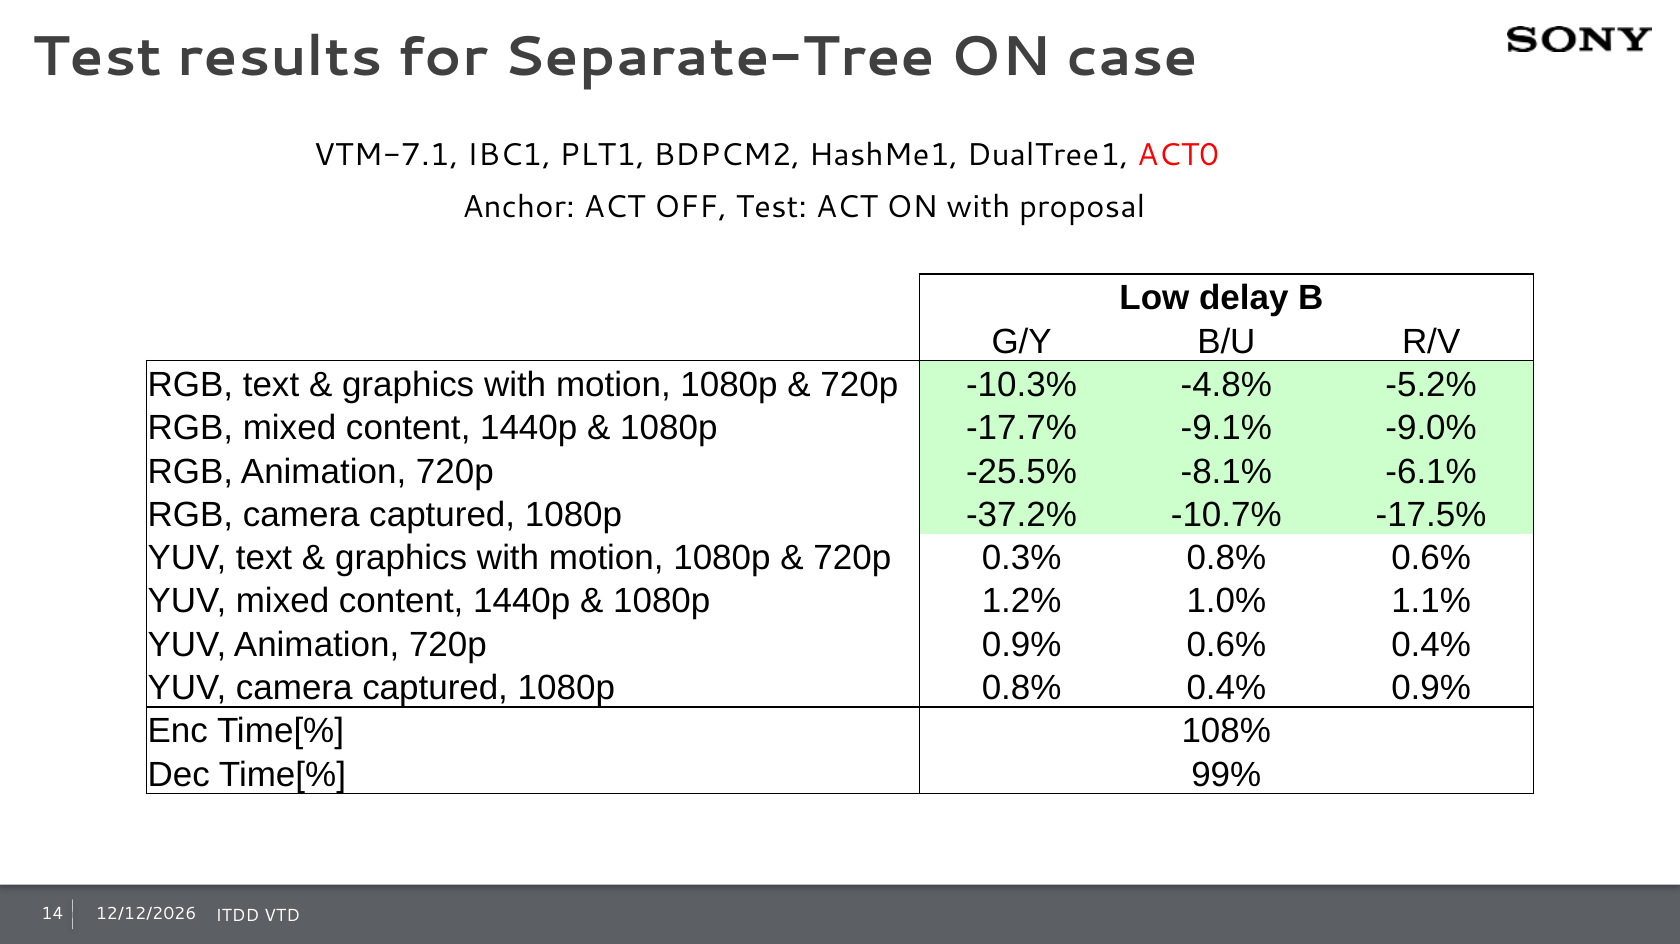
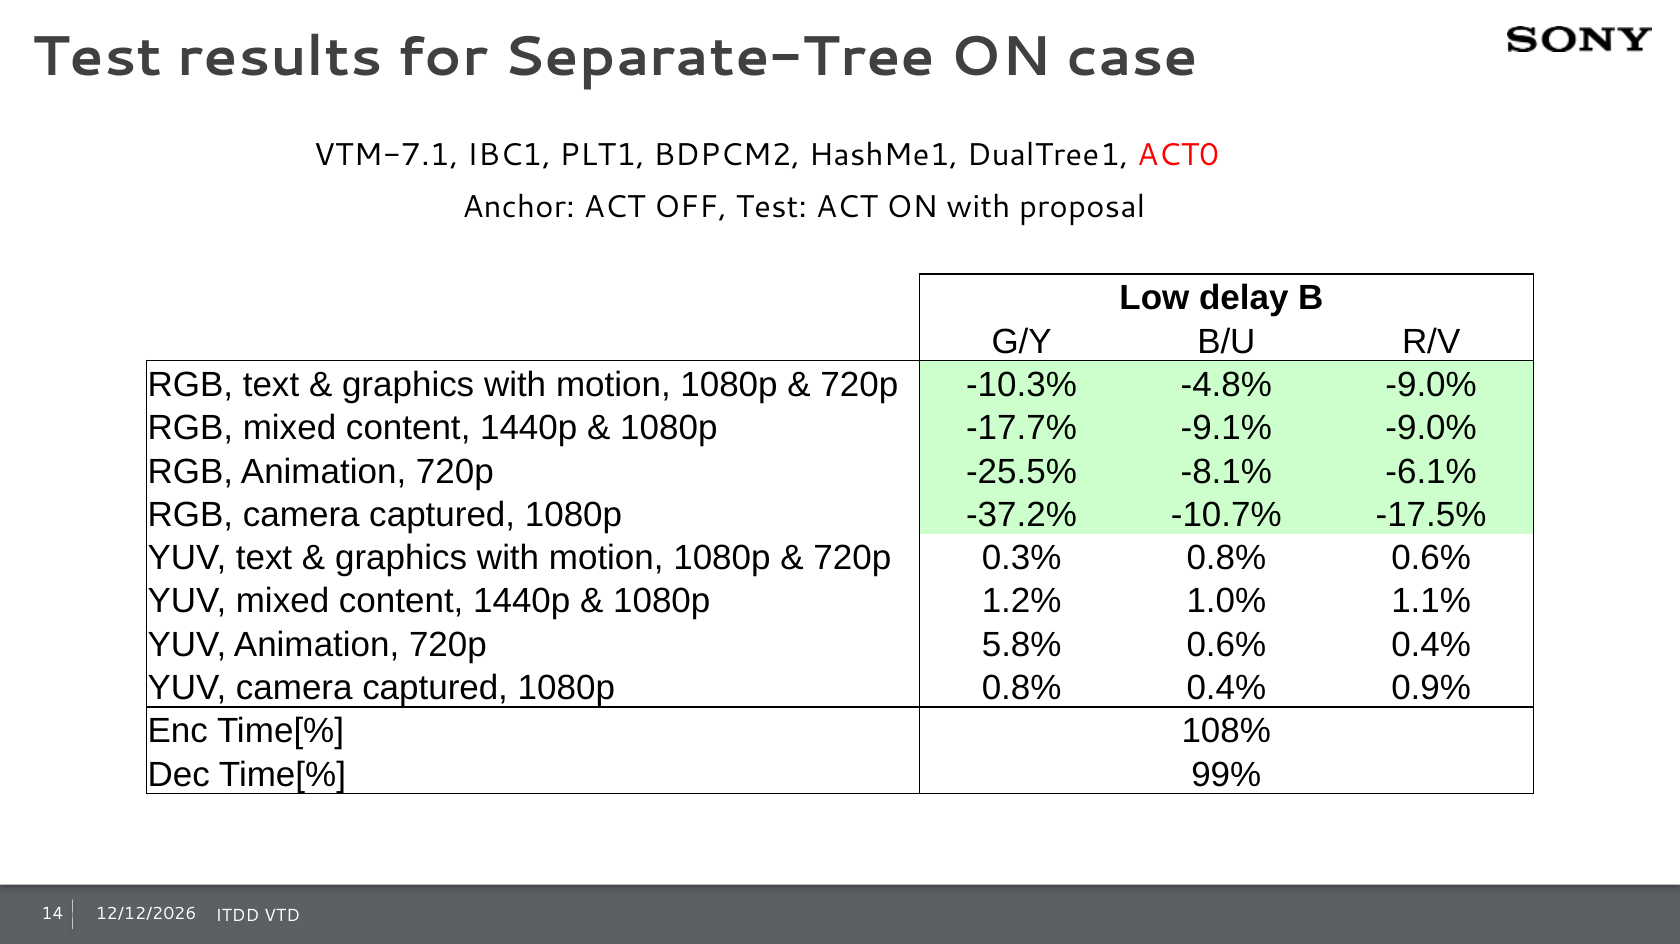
-4.8% -5.2%: -5.2% -> -9.0% (1431, 385)
720p 0.9%: 0.9% -> 5.8% (1022, 645)
